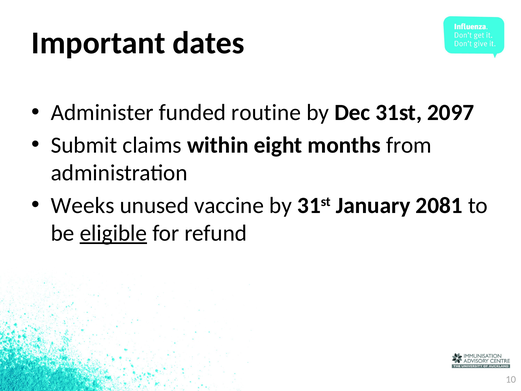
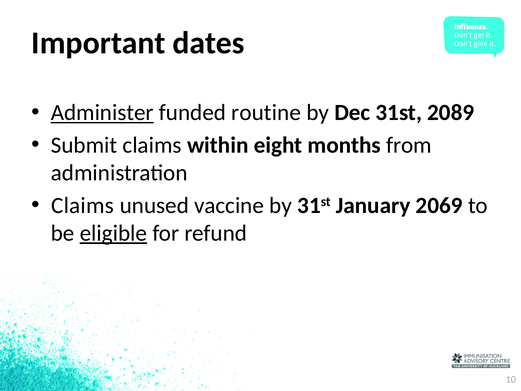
Administer underline: none -> present (102, 113)
2097: 2097 -> 2089 (451, 113)
Weeks: Weeks -> Claims (83, 205)
2081: 2081 -> 2069 (439, 205)
